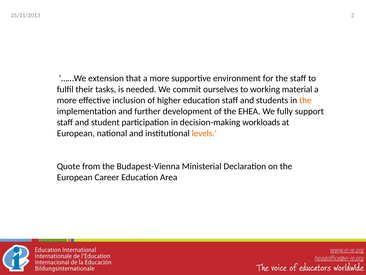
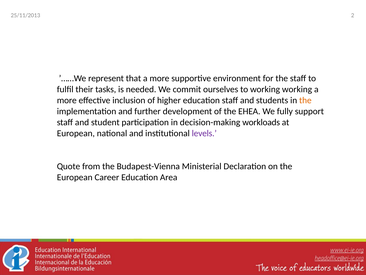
extension: extension -> represent (106, 78)
working material: material -> working (297, 89)
levels colour: orange -> purple (204, 133)
